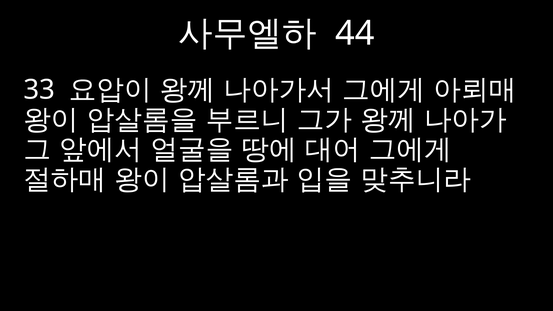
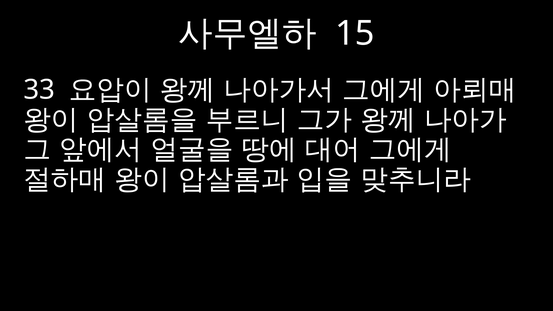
44: 44 -> 15 (355, 33)
